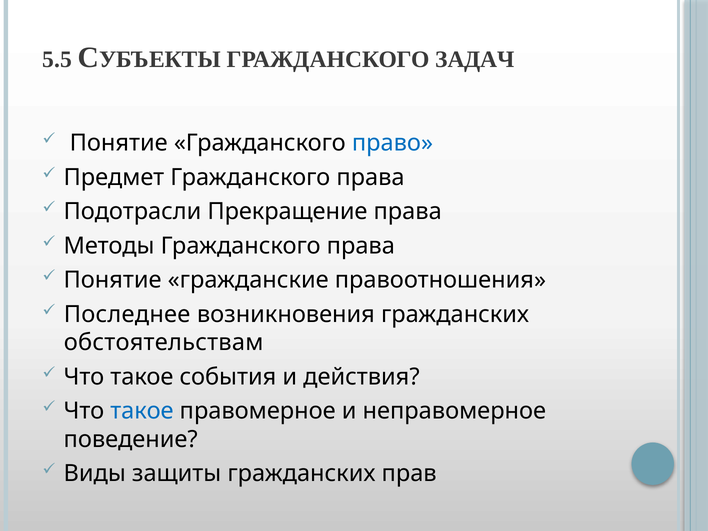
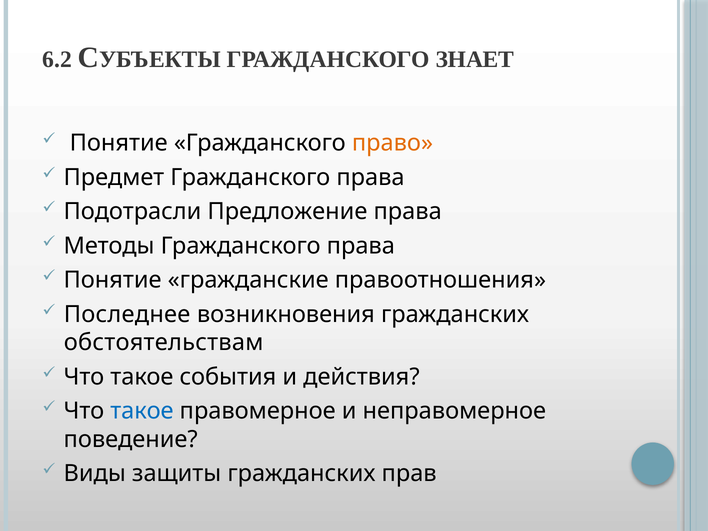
5.5: 5.5 -> 6.2 (57, 60)
ЗАДАЧ: ЗАДАЧ -> ЗНАЕТ (475, 60)
право colour: blue -> orange (392, 143)
Прекращение: Прекращение -> Предложение (287, 212)
